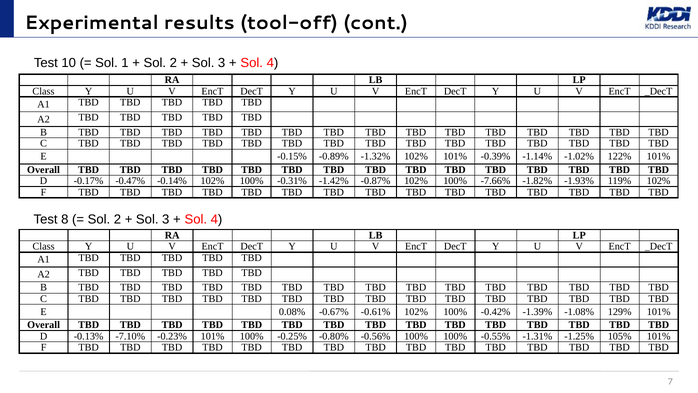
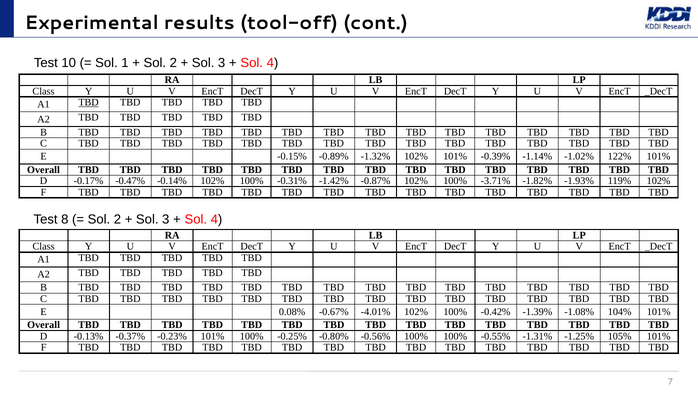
TBD underline: none -> present (89, 102)
-7.66%: -7.66% -> -3.71% (496, 181)
-0.61%: -0.61% -> -4.01% (376, 312)
129%: 129% -> 104% (620, 312)
-7.10%: -7.10% -> -0.37% (130, 336)
